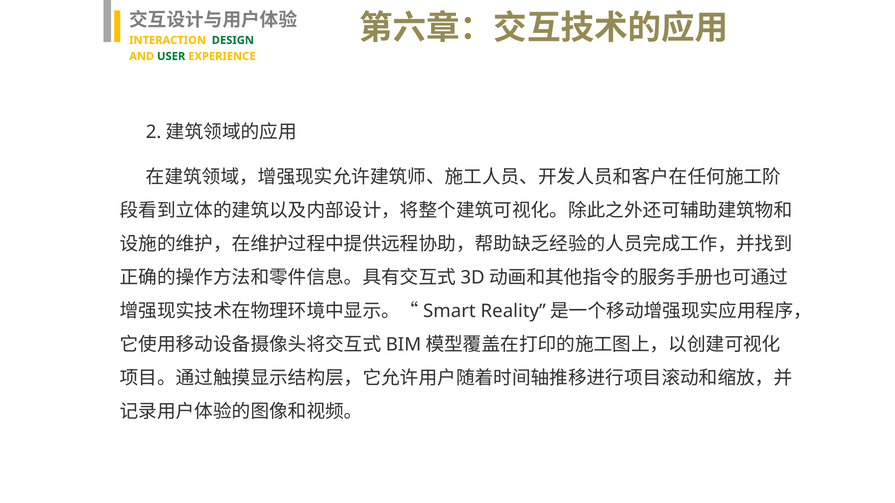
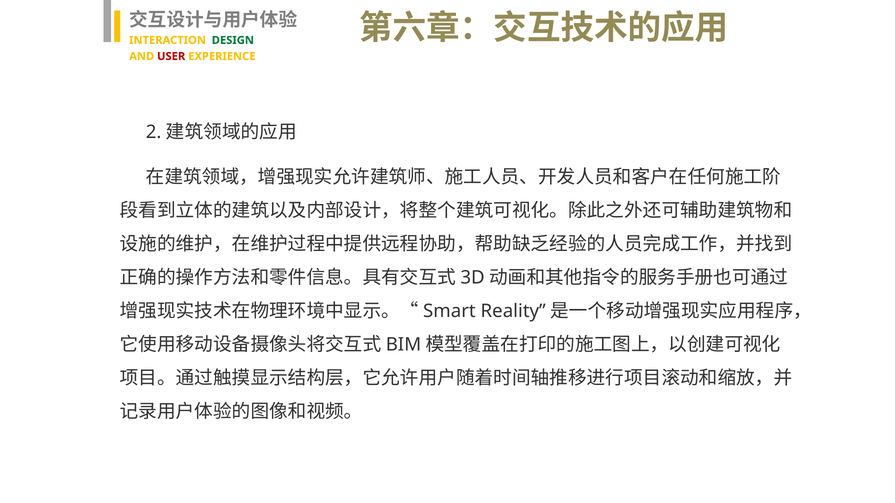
USER colour: green -> red (171, 56)
